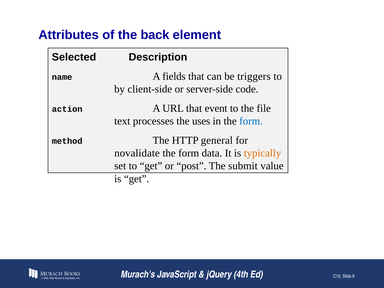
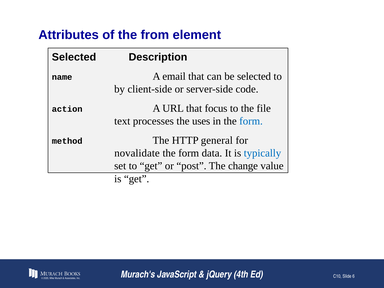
back: back -> from (155, 35)
fields: fields -> email (174, 76)
be triggers: triggers -> selected (254, 76)
event: event -> focus (216, 108)
typically colour: orange -> blue (262, 153)
submit: submit -> change (243, 166)
